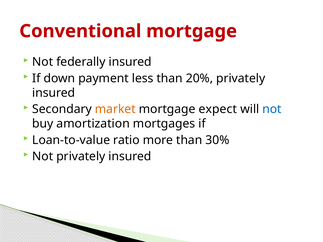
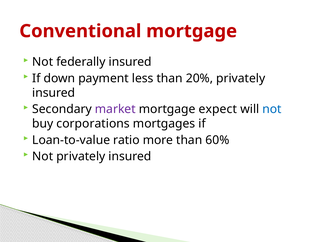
market colour: orange -> purple (115, 109)
amortization: amortization -> corporations (93, 124)
30%: 30% -> 60% (217, 140)
